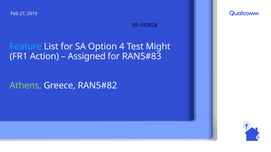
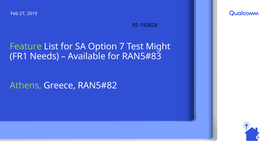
Feature colour: light blue -> light green (26, 47)
4: 4 -> 7 (122, 47)
Action: Action -> Needs (44, 56)
Assigned: Assigned -> Available (87, 56)
